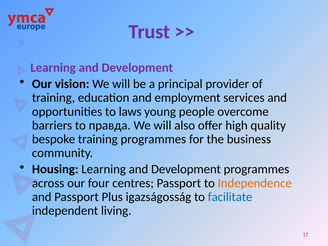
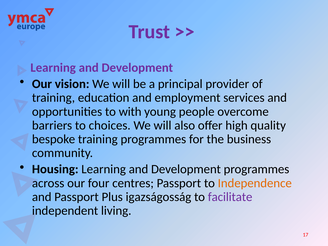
laws: laws -> with (130, 112)
правда: правда -> choices (110, 125)
facilitate colour: blue -> purple (230, 197)
